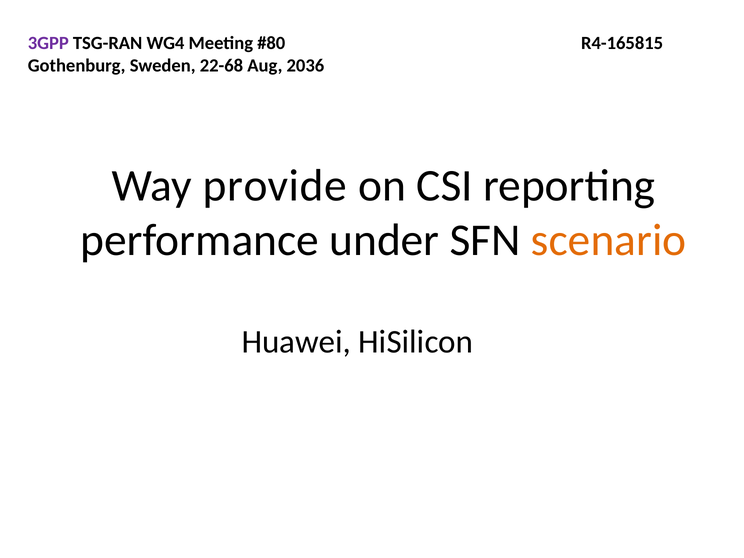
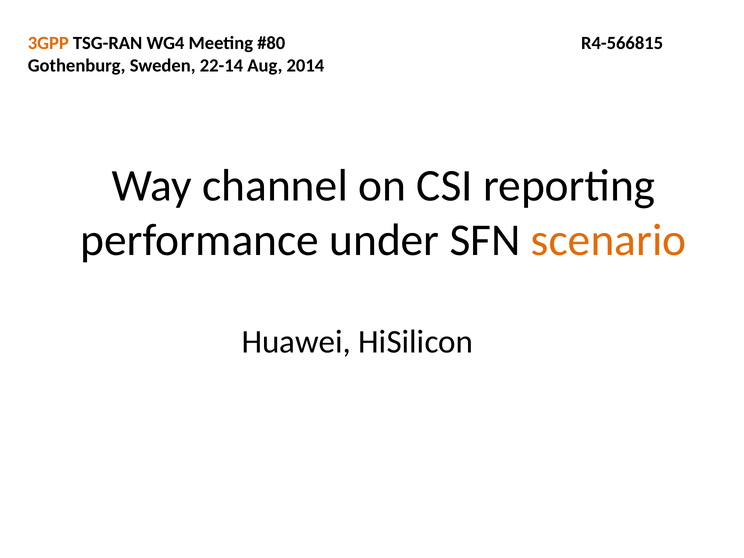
3GPP colour: purple -> orange (48, 43)
R4-165815: R4-165815 -> R4-566815 (622, 43)
22-68: 22-68 -> 22-14 (221, 65)
2036: 2036 -> 2014 (305, 65)
provide: provide -> channel (275, 186)
